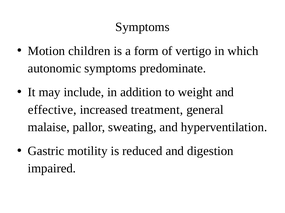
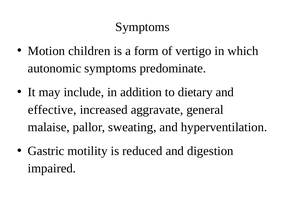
weight: weight -> dietary (195, 93)
treatment: treatment -> aggravate (157, 110)
